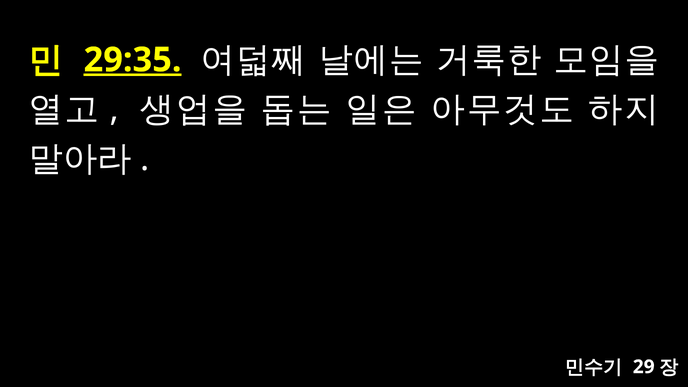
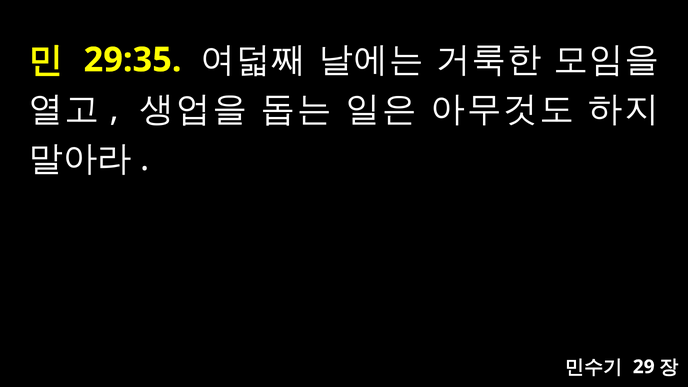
29:35 underline: present -> none (133, 60)
